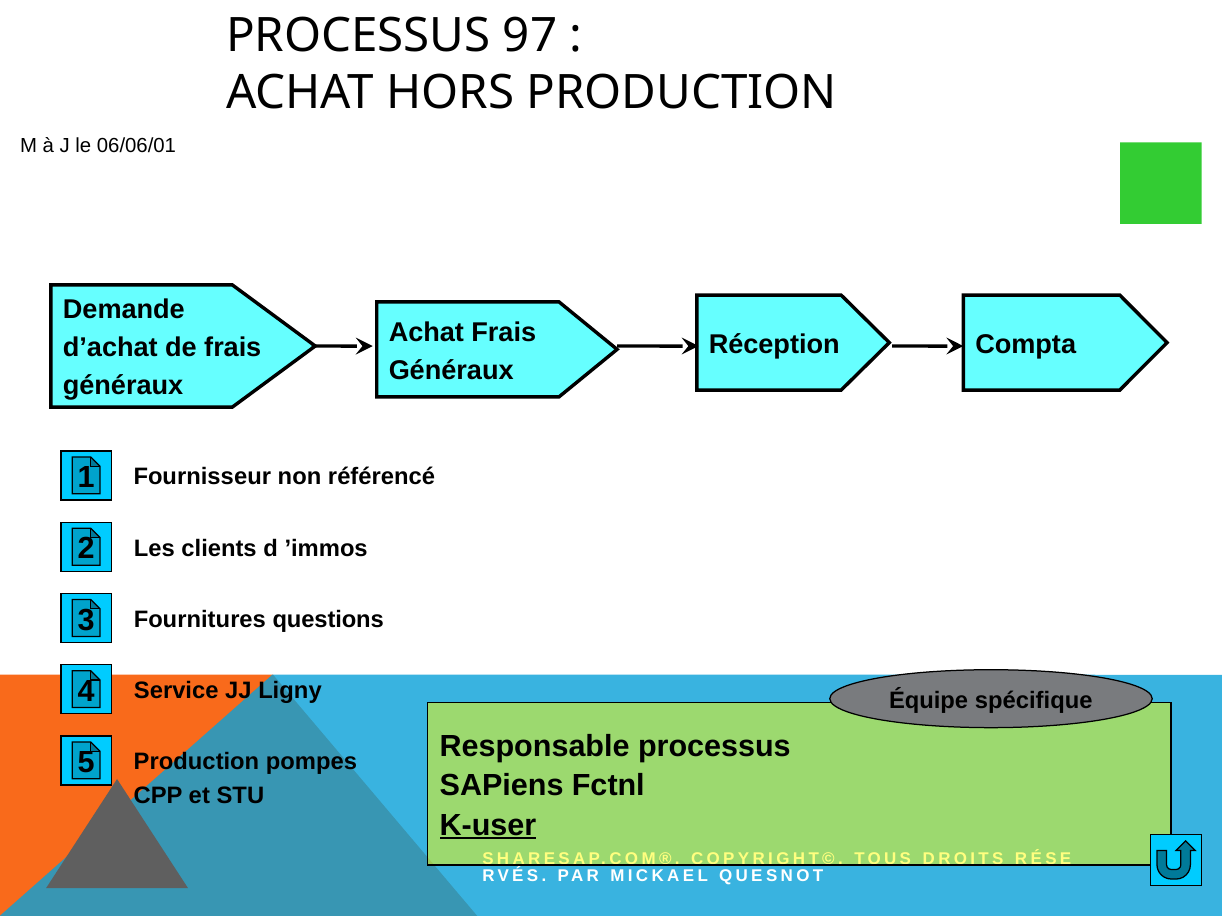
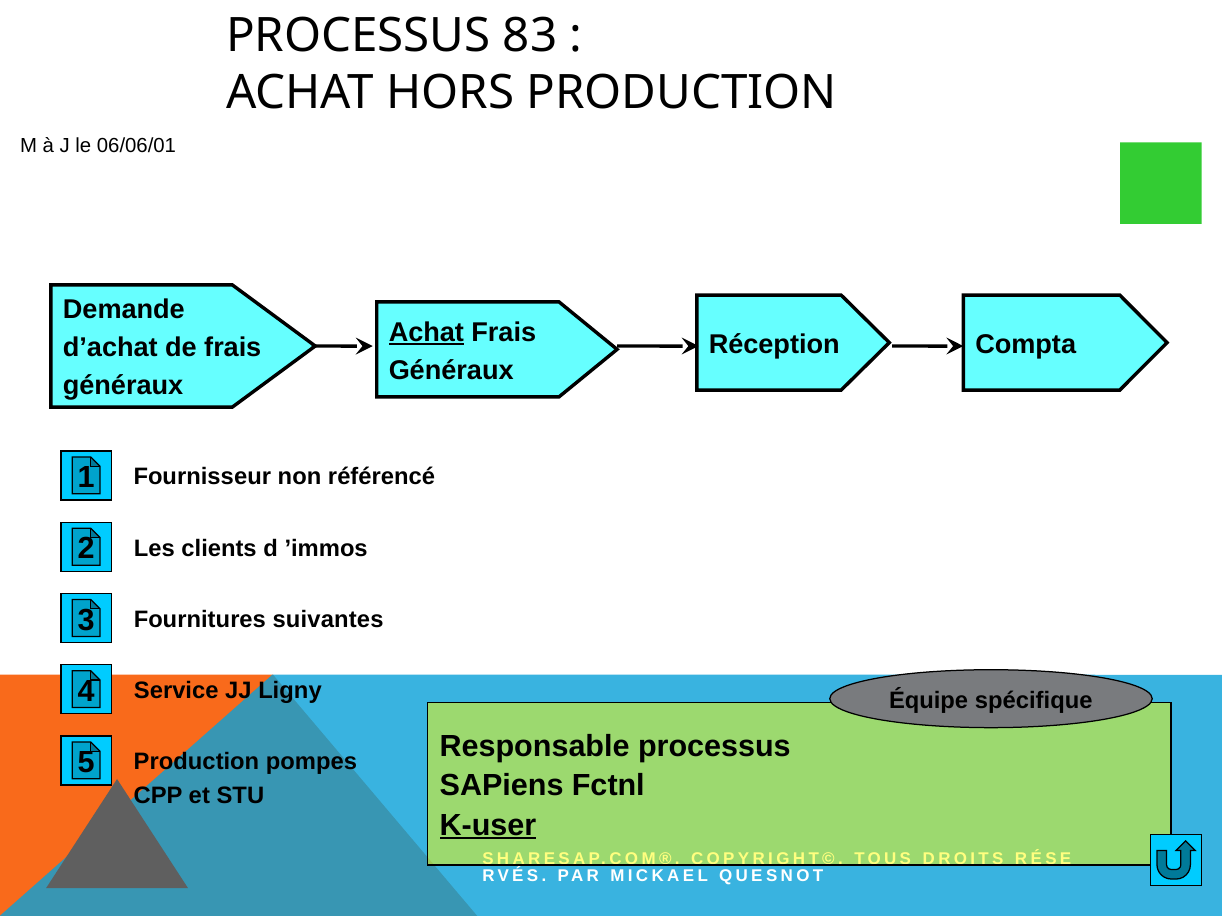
97: 97 -> 83 (530, 36)
Achat underline: none -> present (426, 332)
questions: questions -> suivantes (328, 620)
